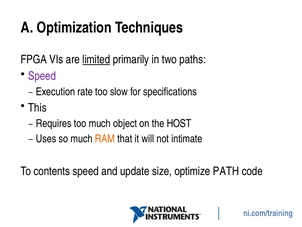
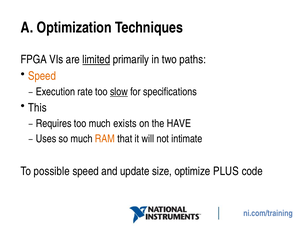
Speed colour: purple -> orange (42, 76)
slow underline: none -> present (119, 92)
object: object -> exists (125, 123)
HOST: HOST -> HAVE (179, 123)
contents: contents -> possible (52, 171)
PATH: PATH -> PLUS (226, 171)
